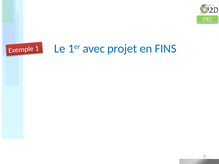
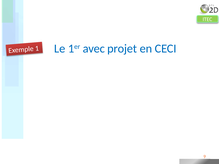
FINS: FINS -> CECI (166, 49)
